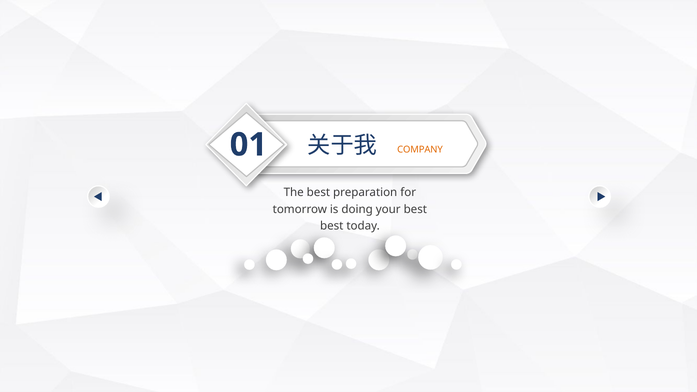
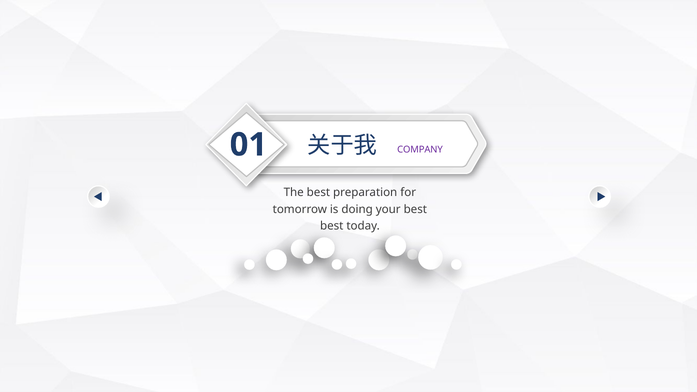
COMPANY colour: orange -> purple (420, 150)
